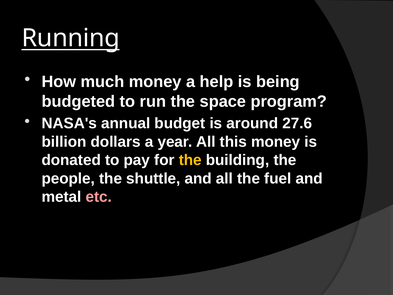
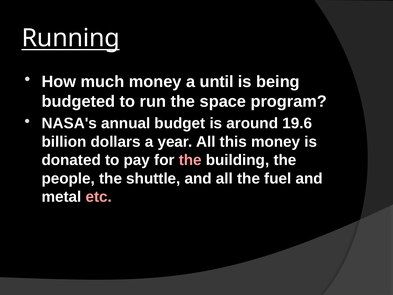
help: help -> until (217, 82)
27.6: 27.6 -> 19.6 (297, 123)
the colour: yellow -> pink (190, 160)
